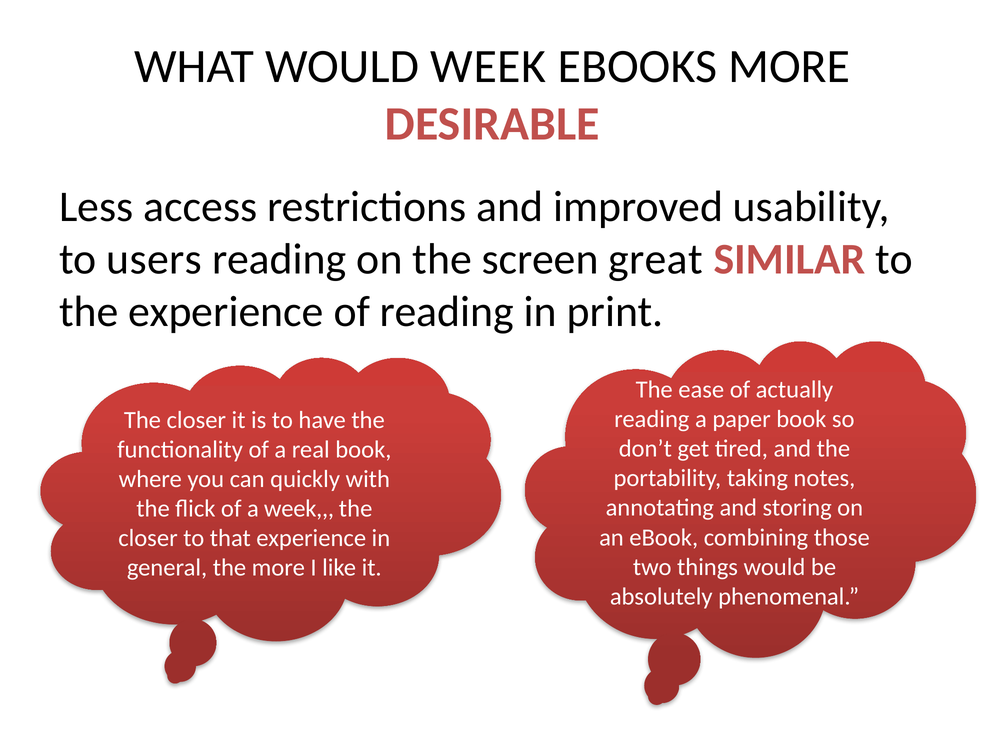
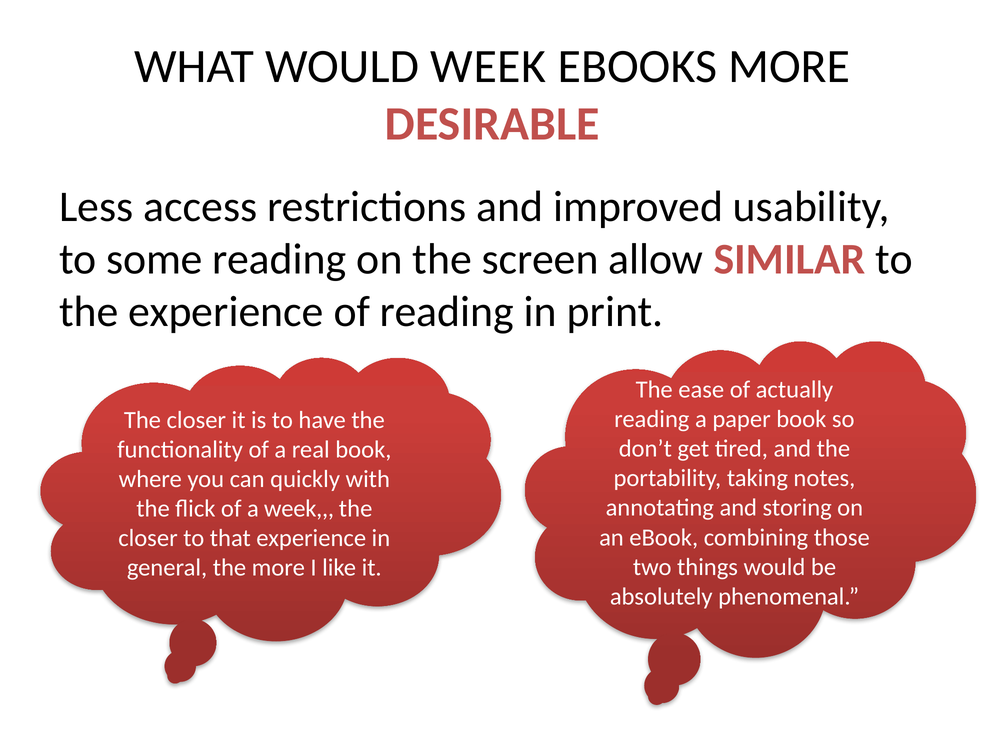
users: users -> some (154, 259)
great: great -> allow (656, 259)
